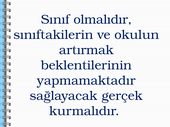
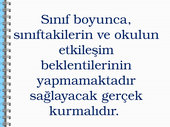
olmalıdır: olmalıdır -> boyunca (103, 20)
artırmak: artırmak -> etkileşim (86, 50)
